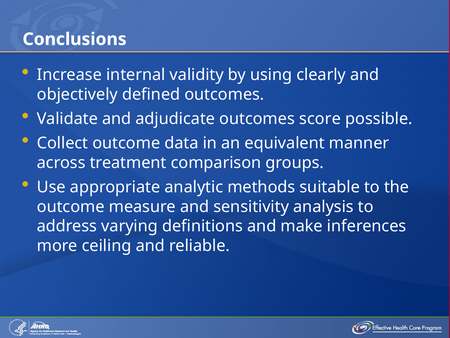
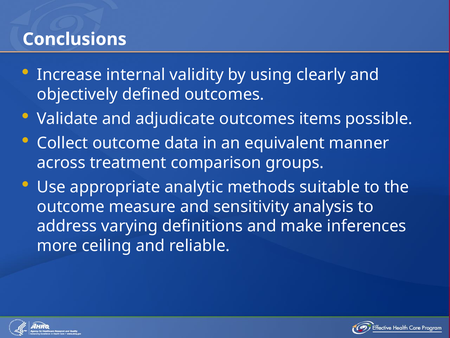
score: score -> items (320, 119)
